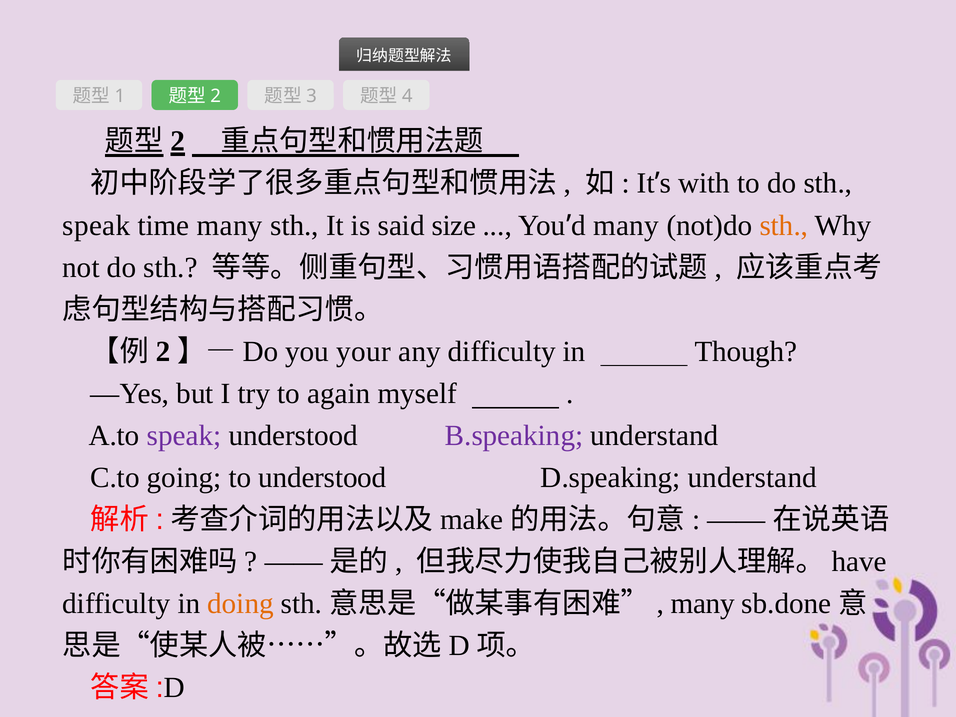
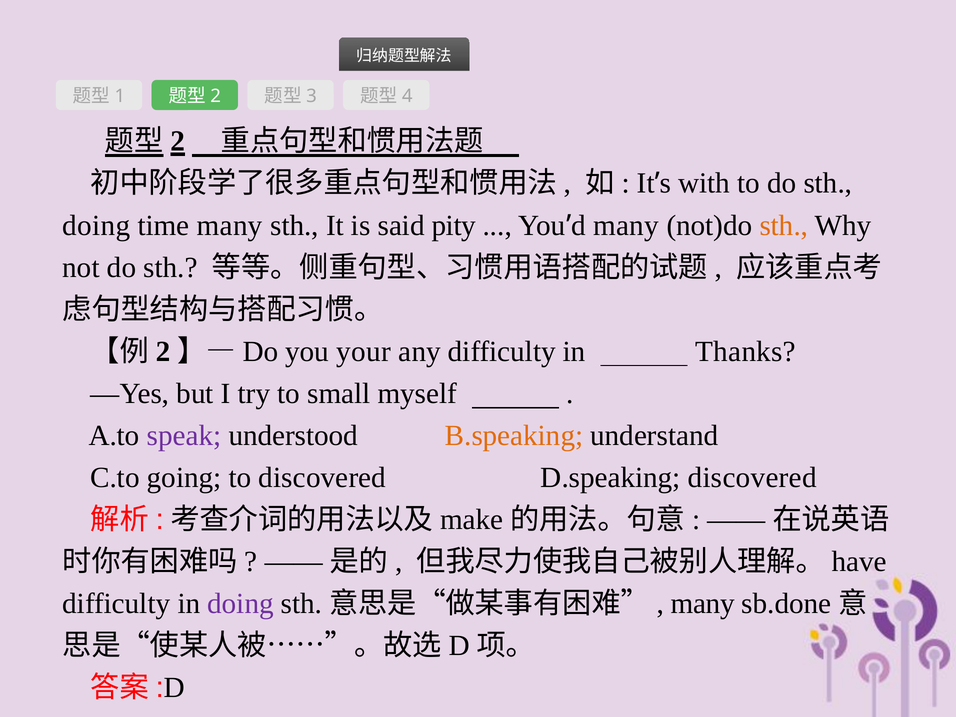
speak: speak -> doing (96, 225)
size: size -> pity (454, 225)
Though: Though -> Thanks (746, 351)
again: again -> small (339, 394)
B.speaking colour: purple -> orange (514, 436)
to understood: understood -> discovered (322, 478)
D.speaking understand: understand -> discovered (752, 478)
doing colour: orange -> purple (241, 604)
